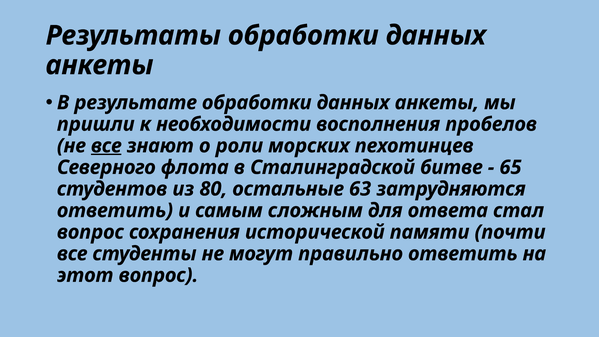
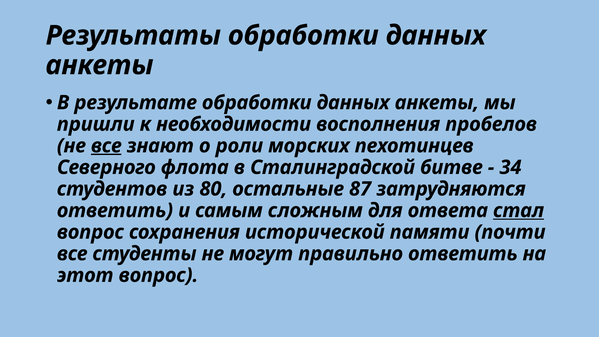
65: 65 -> 34 (510, 167)
63: 63 -> 87 (360, 189)
стал underline: none -> present (519, 210)
